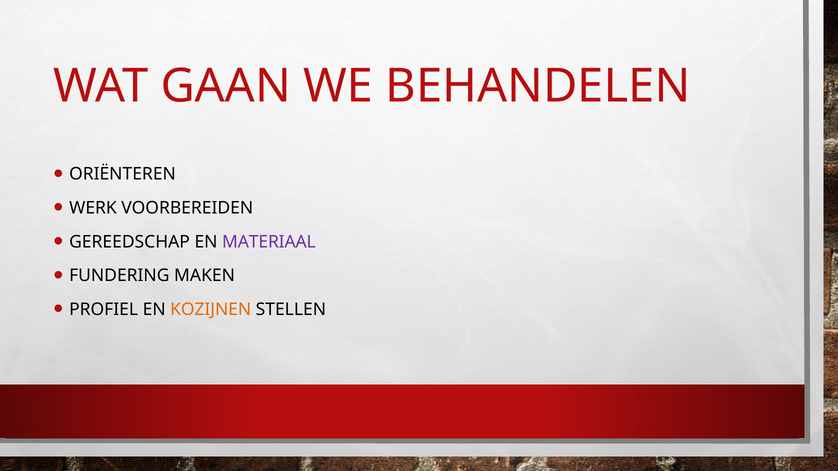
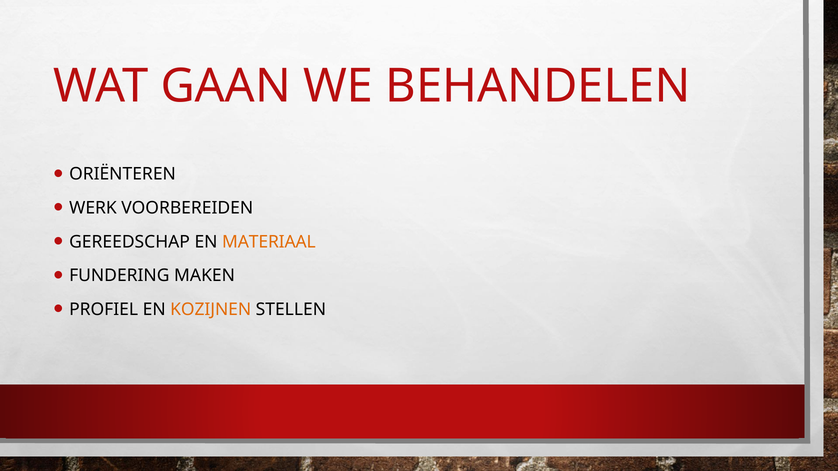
MATERIAAL colour: purple -> orange (269, 242)
